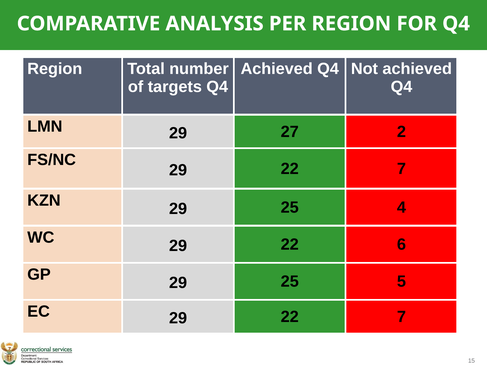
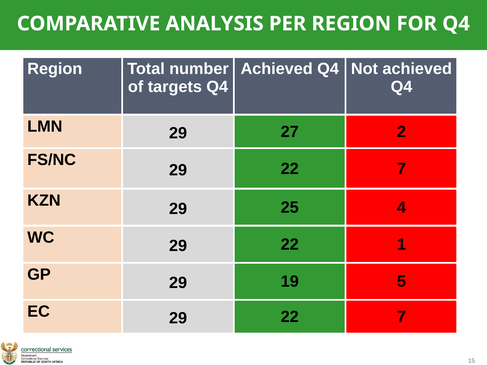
6: 6 -> 1 (401, 245)
25: 25 -> 19 (290, 282)
